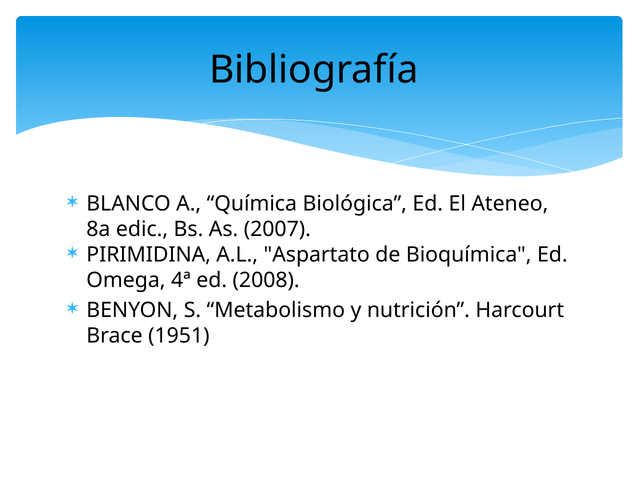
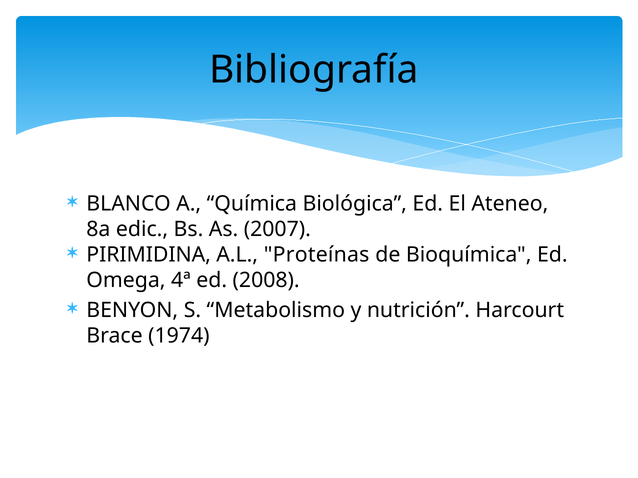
Aspartato: Aspartato -> Proteínas (317, 255)
1951: 1951 -> 1974 (179, 336)
